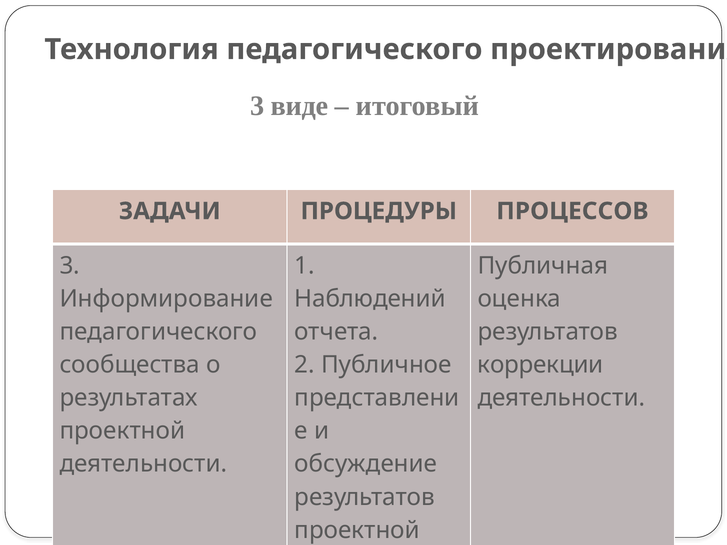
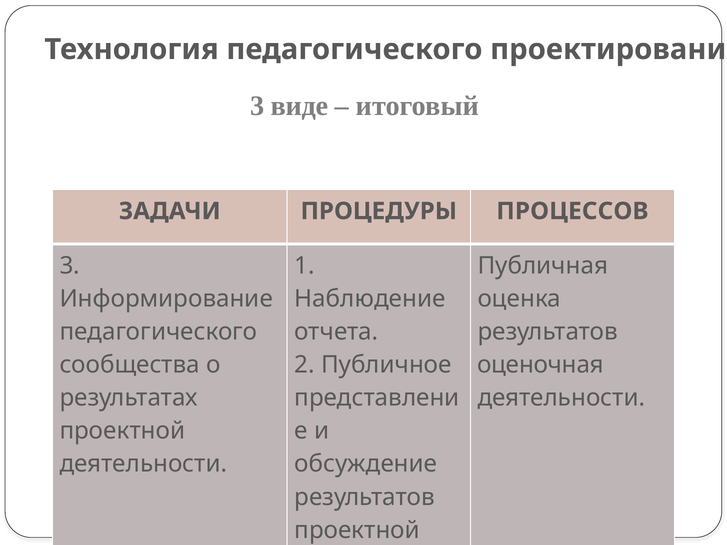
Наблюдений: Наблюдений -> Наблюдение (370, 299)
коррекции: коррекции -> оценочная (540, 365)
